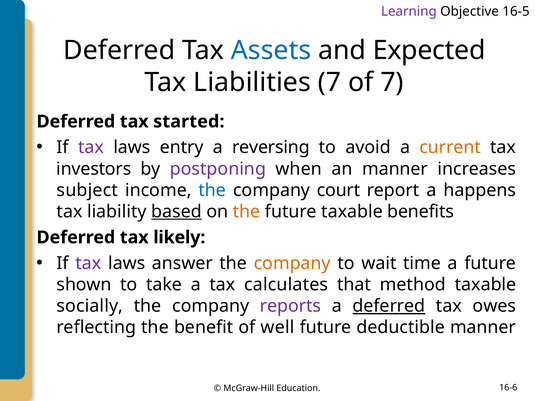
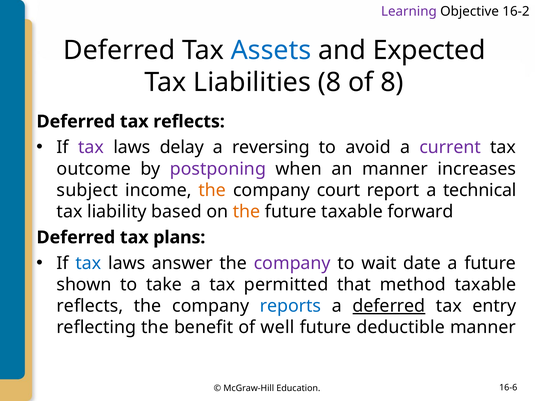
16-5: 16-5 -> 16-2 (516, 11)
Liabilities 7: 7 -> 8 (329, 83)
of 7: 7 -> 8 (392, 83)
tax started: started -> reflects (189, 122)
entry: entry -> delay (182, 147)
current colour: orange -> purple (450, 147)
investors: investors -> outcome (94, 169)
the colour: blue -> orange (212, 190)
happens: happens -> technical (480, 190)
based underline: present -> none (176, 212)
benefits: benefits -> forward (421, 212)
likely: likely -> plans (179, 238)
tax colour: purple -> blue (88, 263)
company colour: orange -> purple (292, 263)
time: time -> date (422, 263)
calculates: calculates -> permitted (286, 285)
socially: socially -> reflects (90, 306)
reports colour: purple -> blue (291, 306)
owes: owes -> entry (494, 306)
